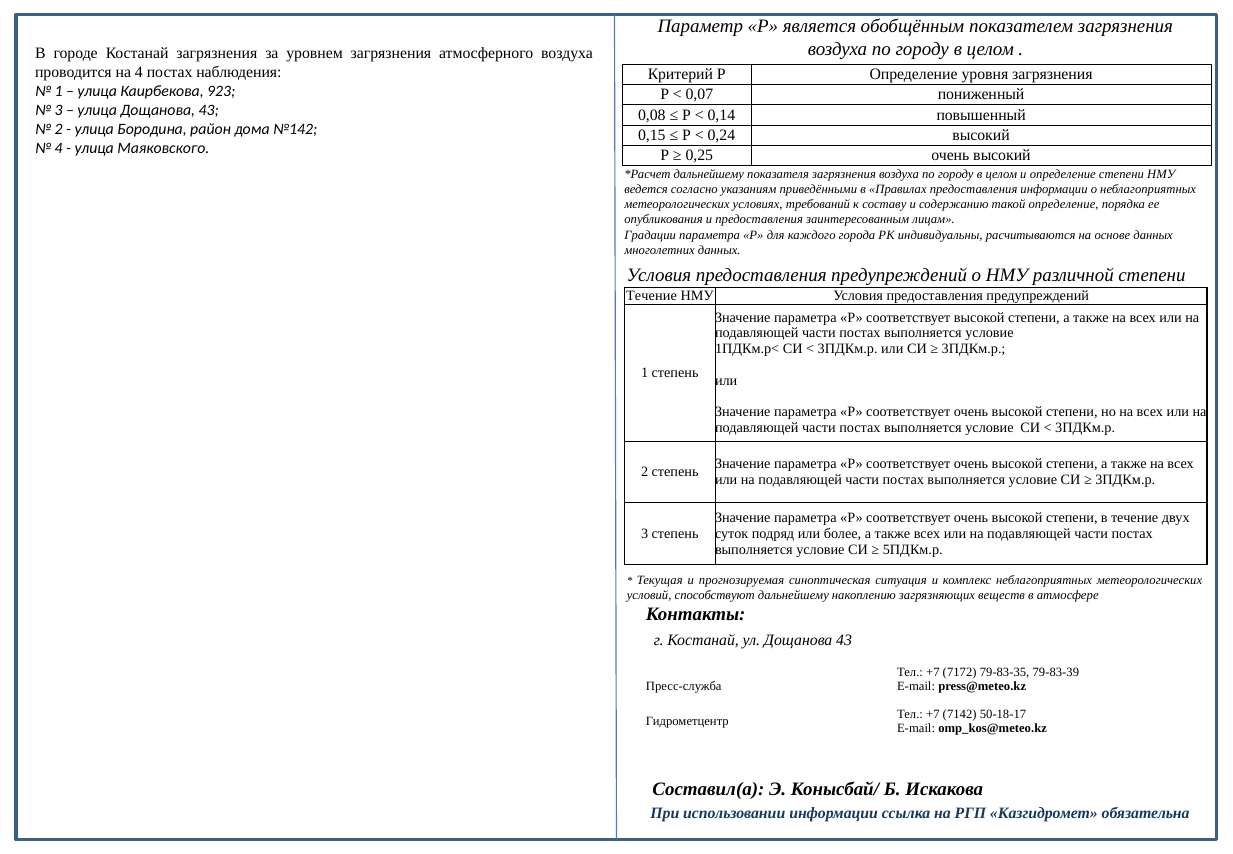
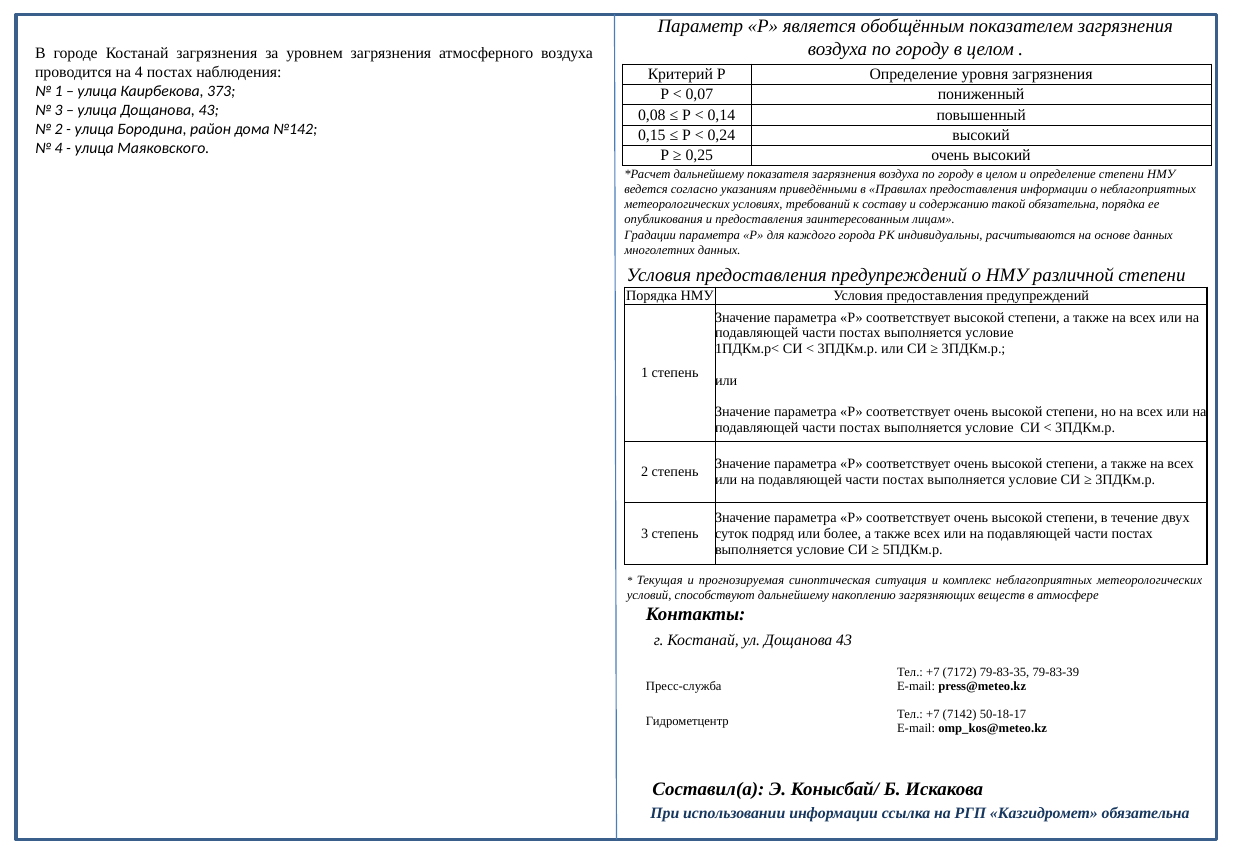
923: 923 -> 373 (221, 91)
такой определение: определение -> обязательна (1064, 205)
Течение: Течение -> Порядка (652, 295)
